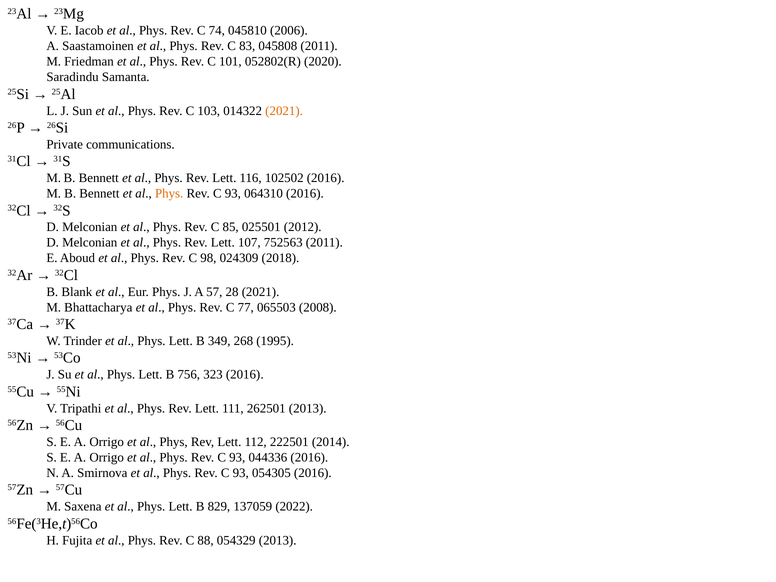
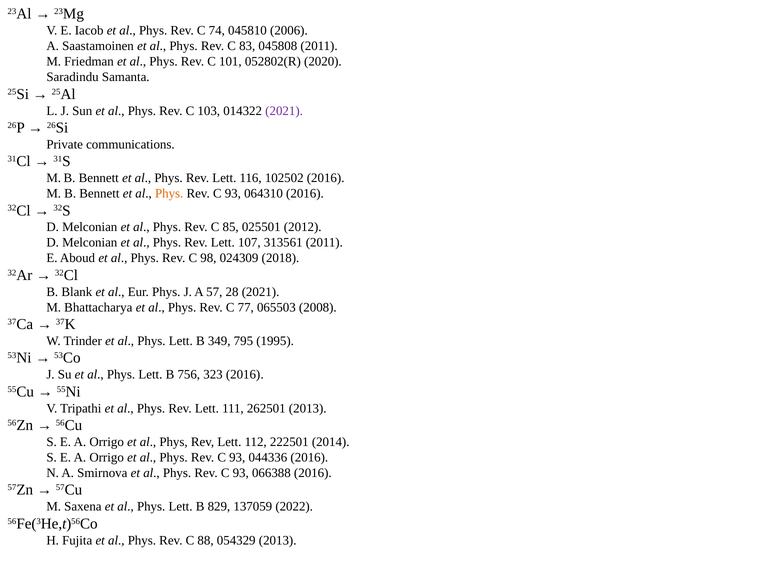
2021 colour: orange -> purple (284, 111)
752563: 752563 -> 313561 (283, 243)
268: 268 -> 795 (243, 341)
054305: 054305 -> 066388 (271, 473)
